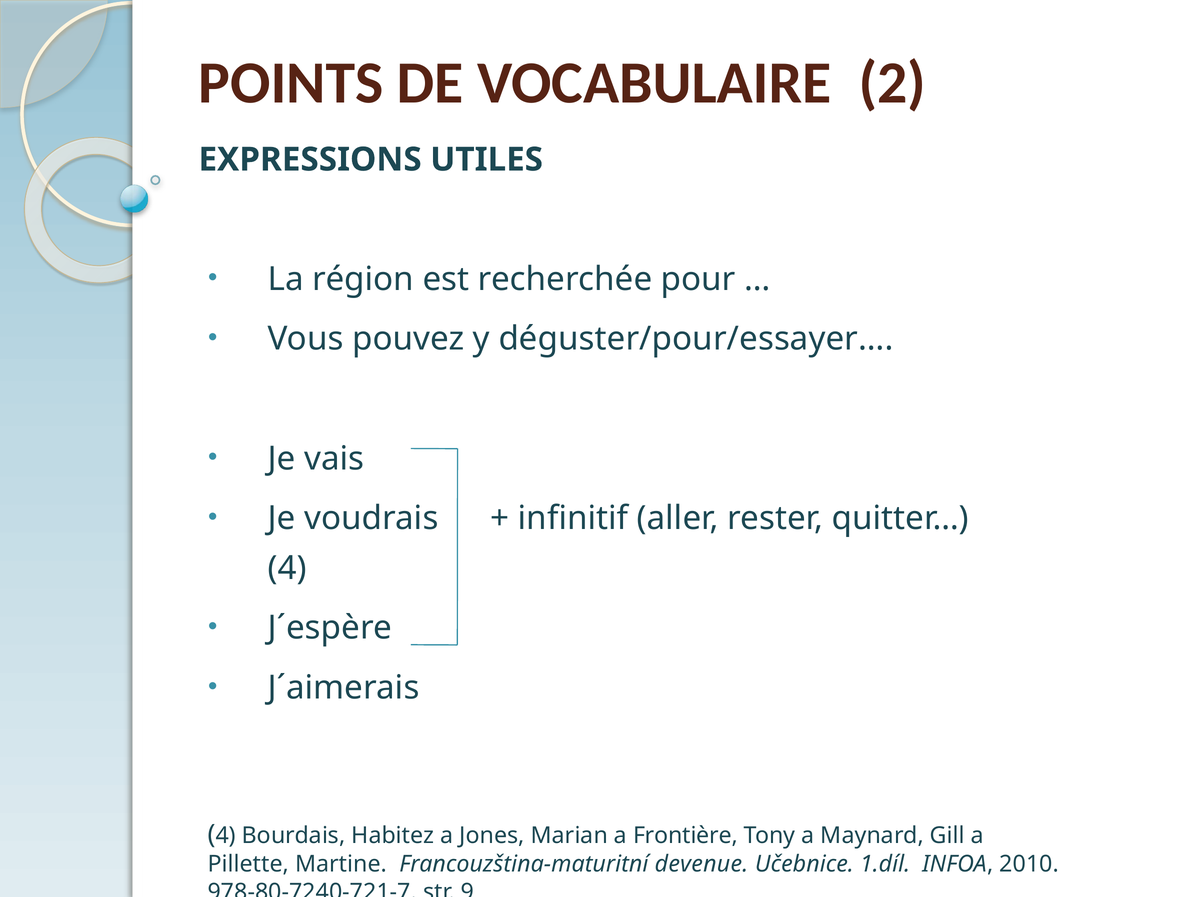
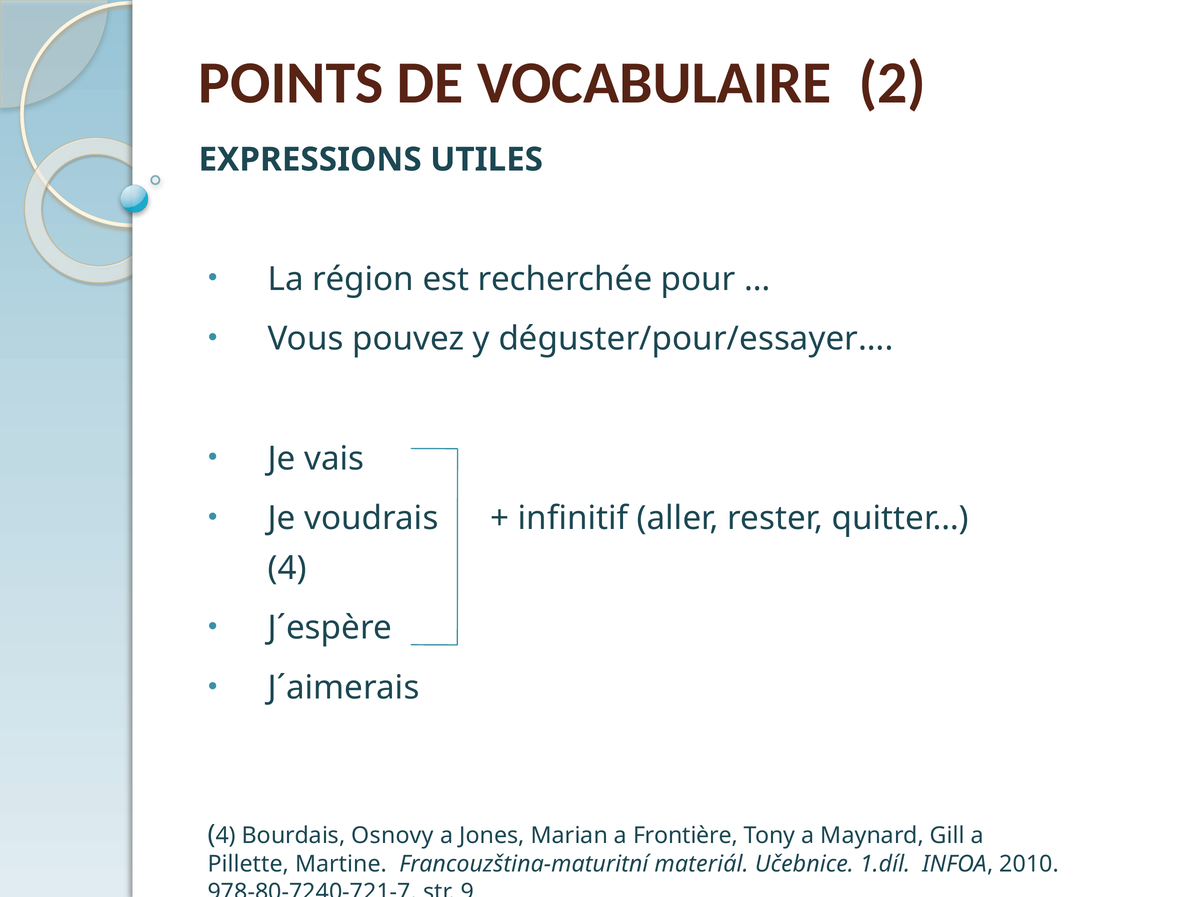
Habitez: Habitez -> Osnovy (393, 835)
devenue: devenue -> materiál (702, 864)
